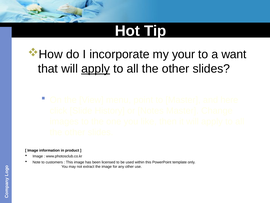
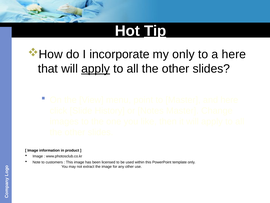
Tip underline: none -> present (155, 31)
my your: your -> only (183, 54)
a want: want -> here (234, 54)
